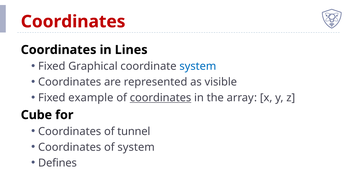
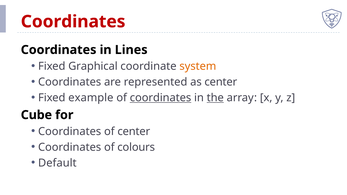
system colour: blue -> orange (198, 66)
as visible: visible -> center (221, 82)
the underline: none -> present (215, 98)
of tunnel: tunnel -> center (134, 132)
of system: system -> colours (136, 147)
Defines: Defines -> Default (57, 163)
